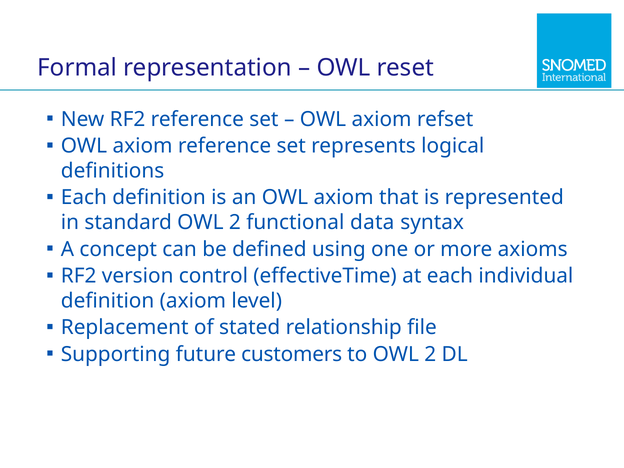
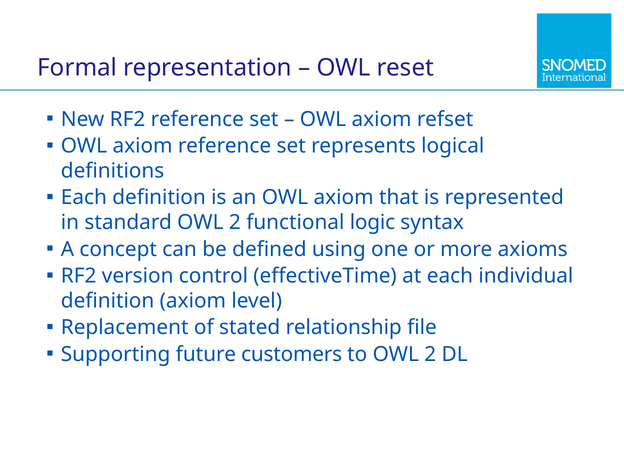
data: data -> logic (372, 223)
